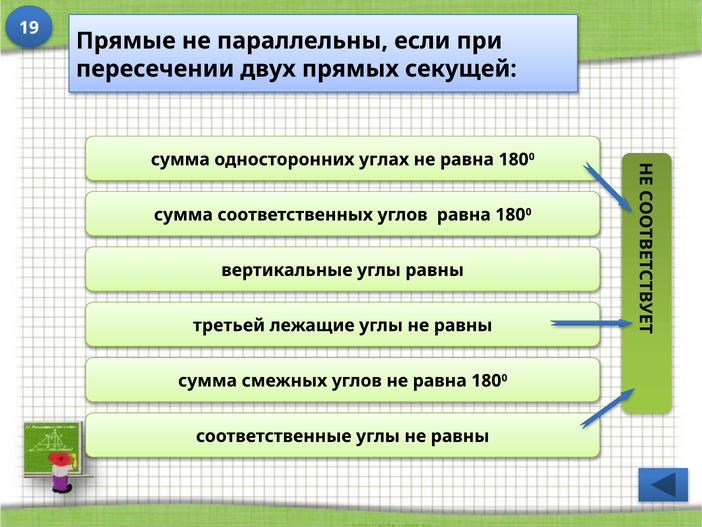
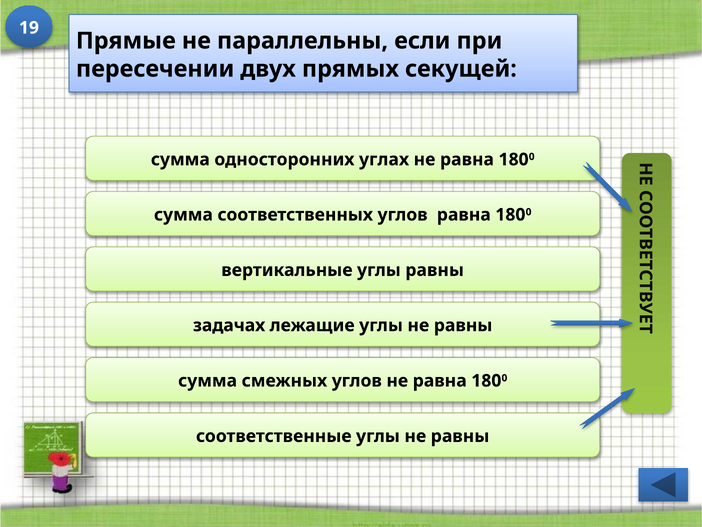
третьей: третьей -> задачах (229, 325)
